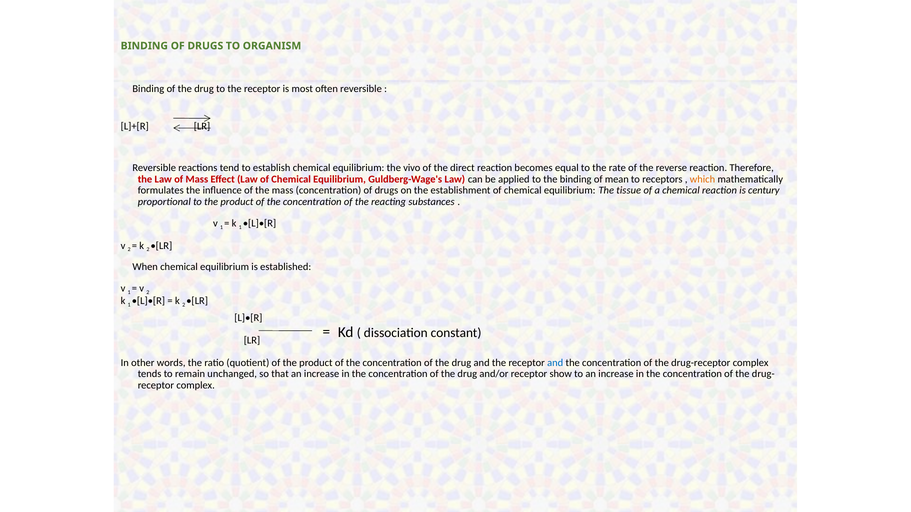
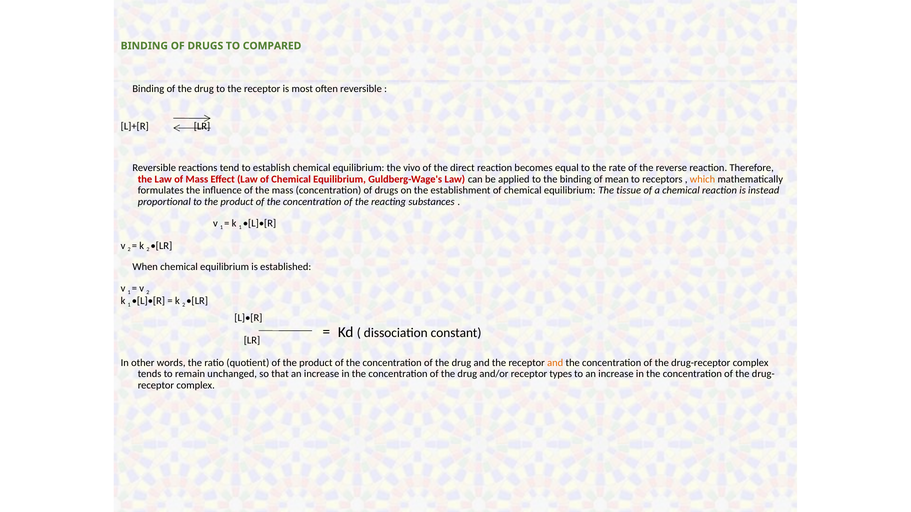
ORGANISM: ORGANISM -> COMPARED (272, 46)
century: century -> instead (764, 191)
and colour: blue -> orange (555, 363)
show: show -> types (561, 374)
